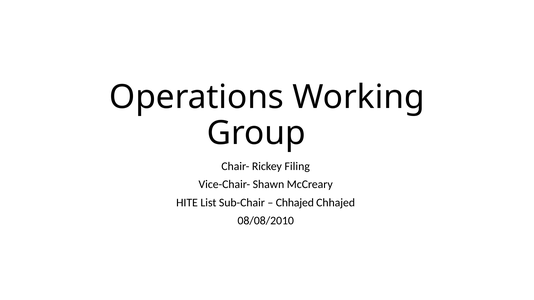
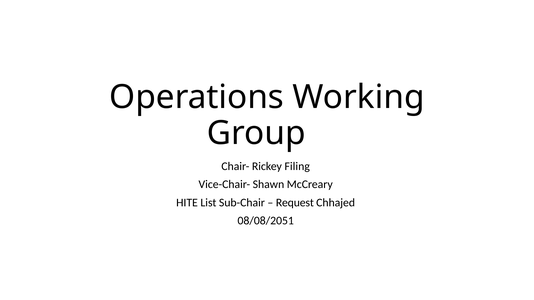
Chhajed: Chhajed -> Request (295, 203)
08/08/2010: 08/08/2010 -> 08/08/2051 (266, 221)
